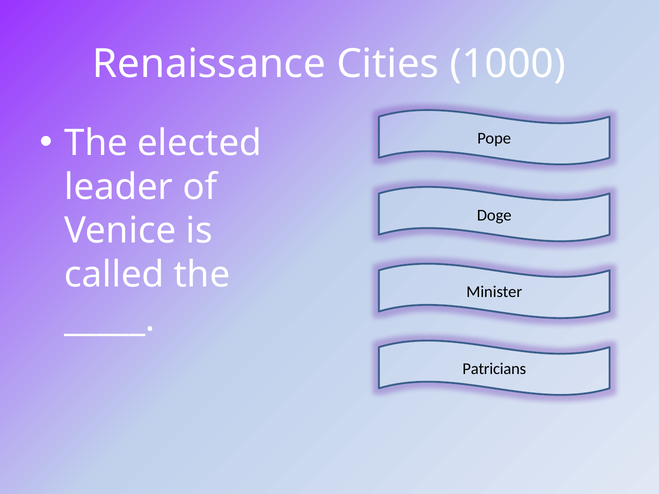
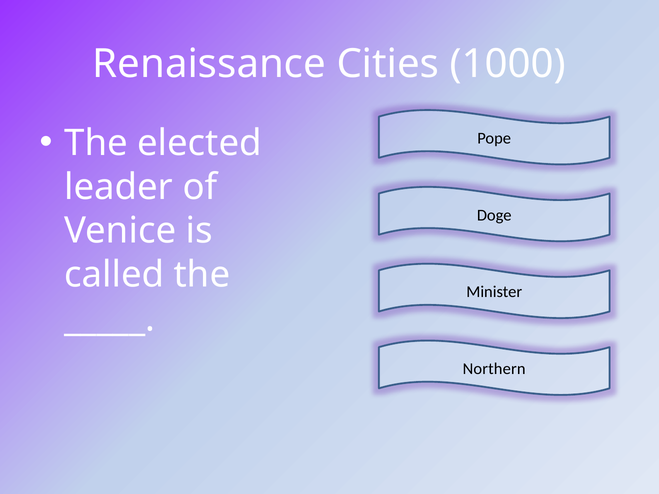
Patricians: Patricians -> Northern (494, 369)
